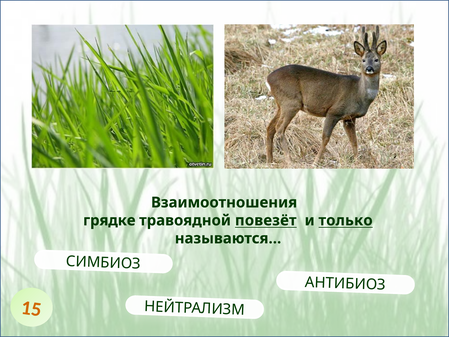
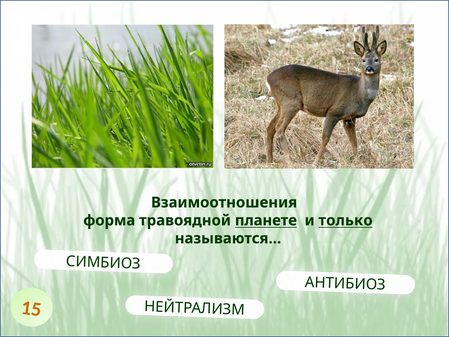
грядке: грядке -> форма (109, 220)
повезёт: повезёт -> планете (266, 220)
